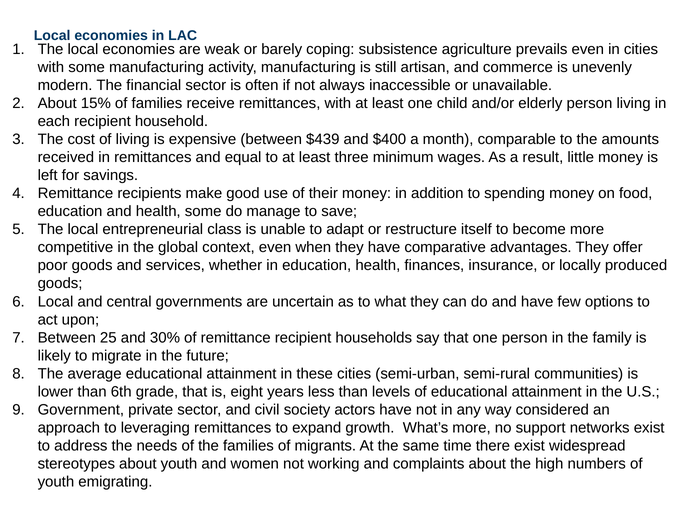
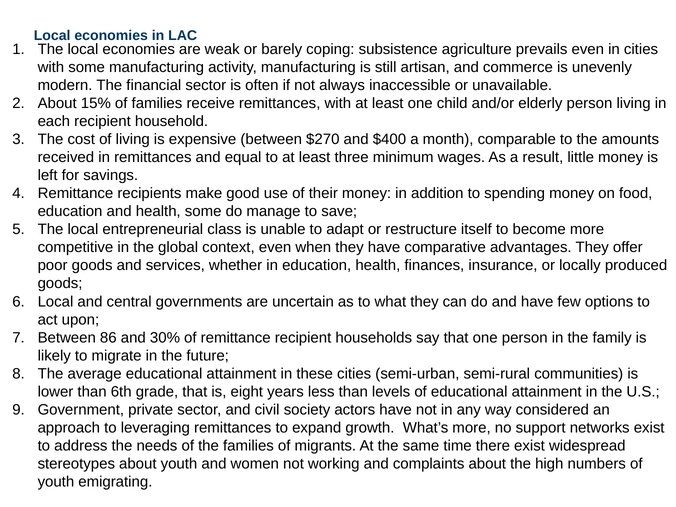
$439: $439 -> $270 (323, 139)
25: 25 -> 86 (108, 338)
